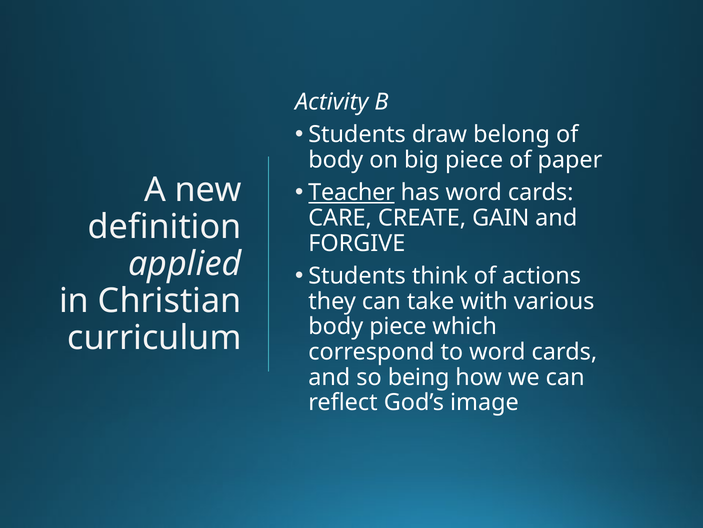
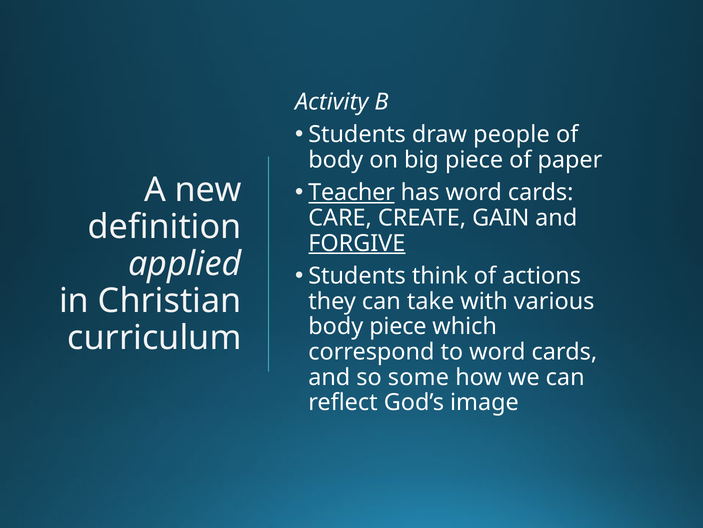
belong: belong -> people (511, 134)
FORGIVE underline: none -> present (357, 243)
being: being -> some (418, 377)
